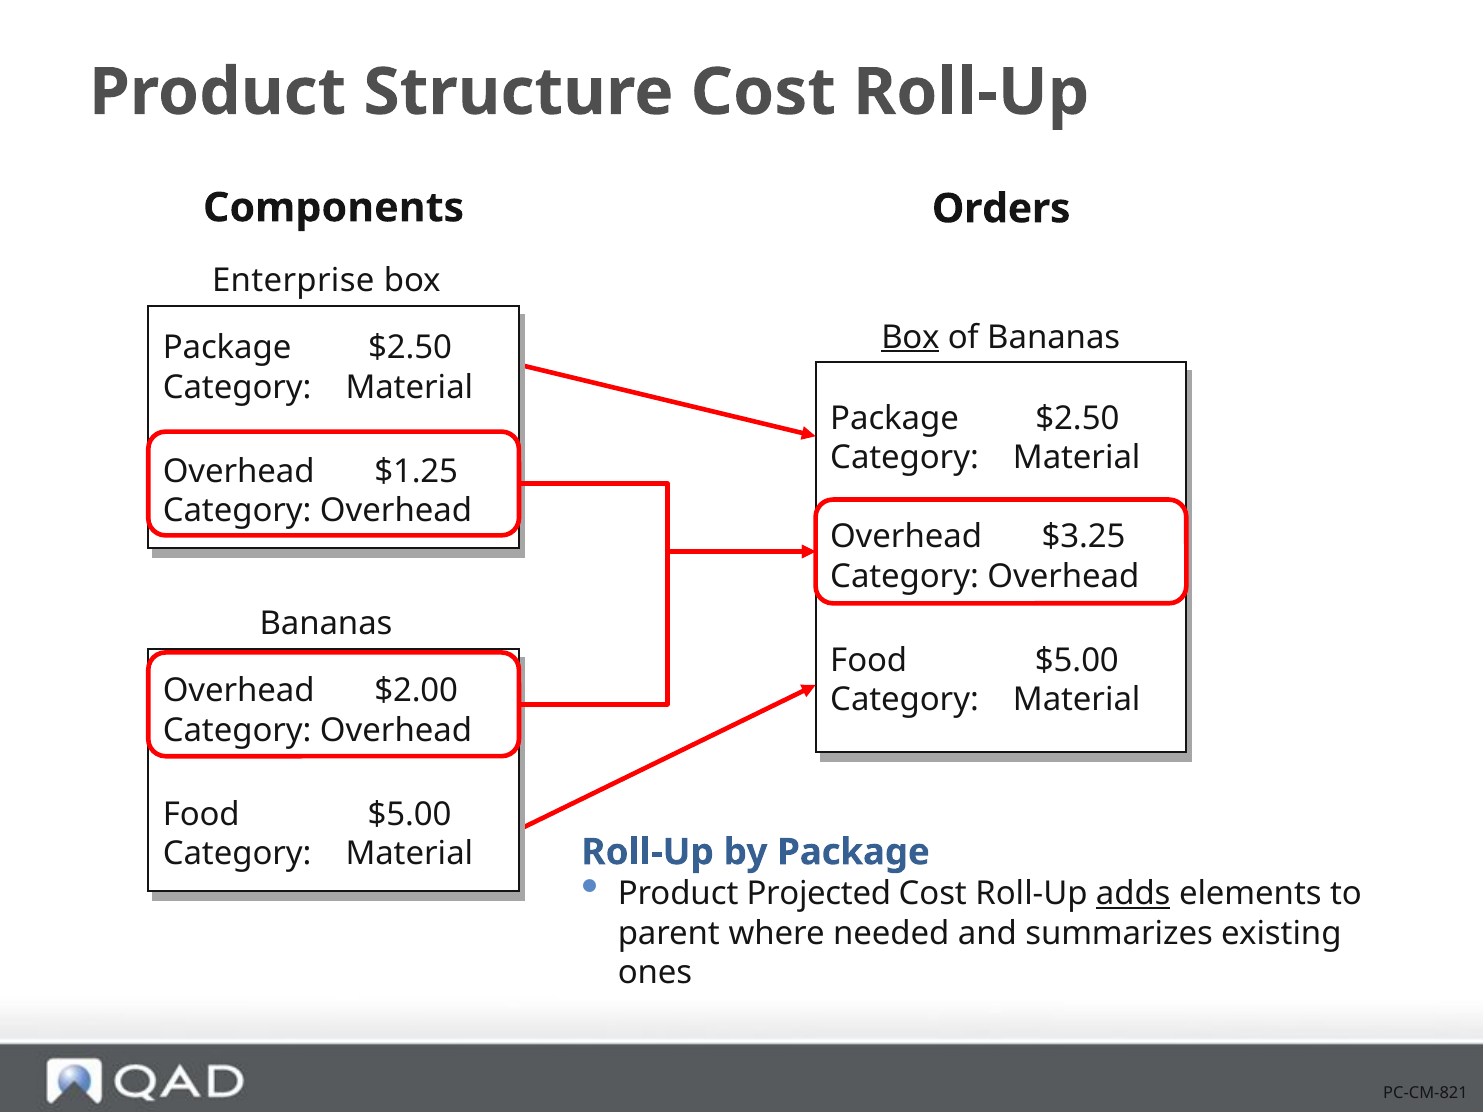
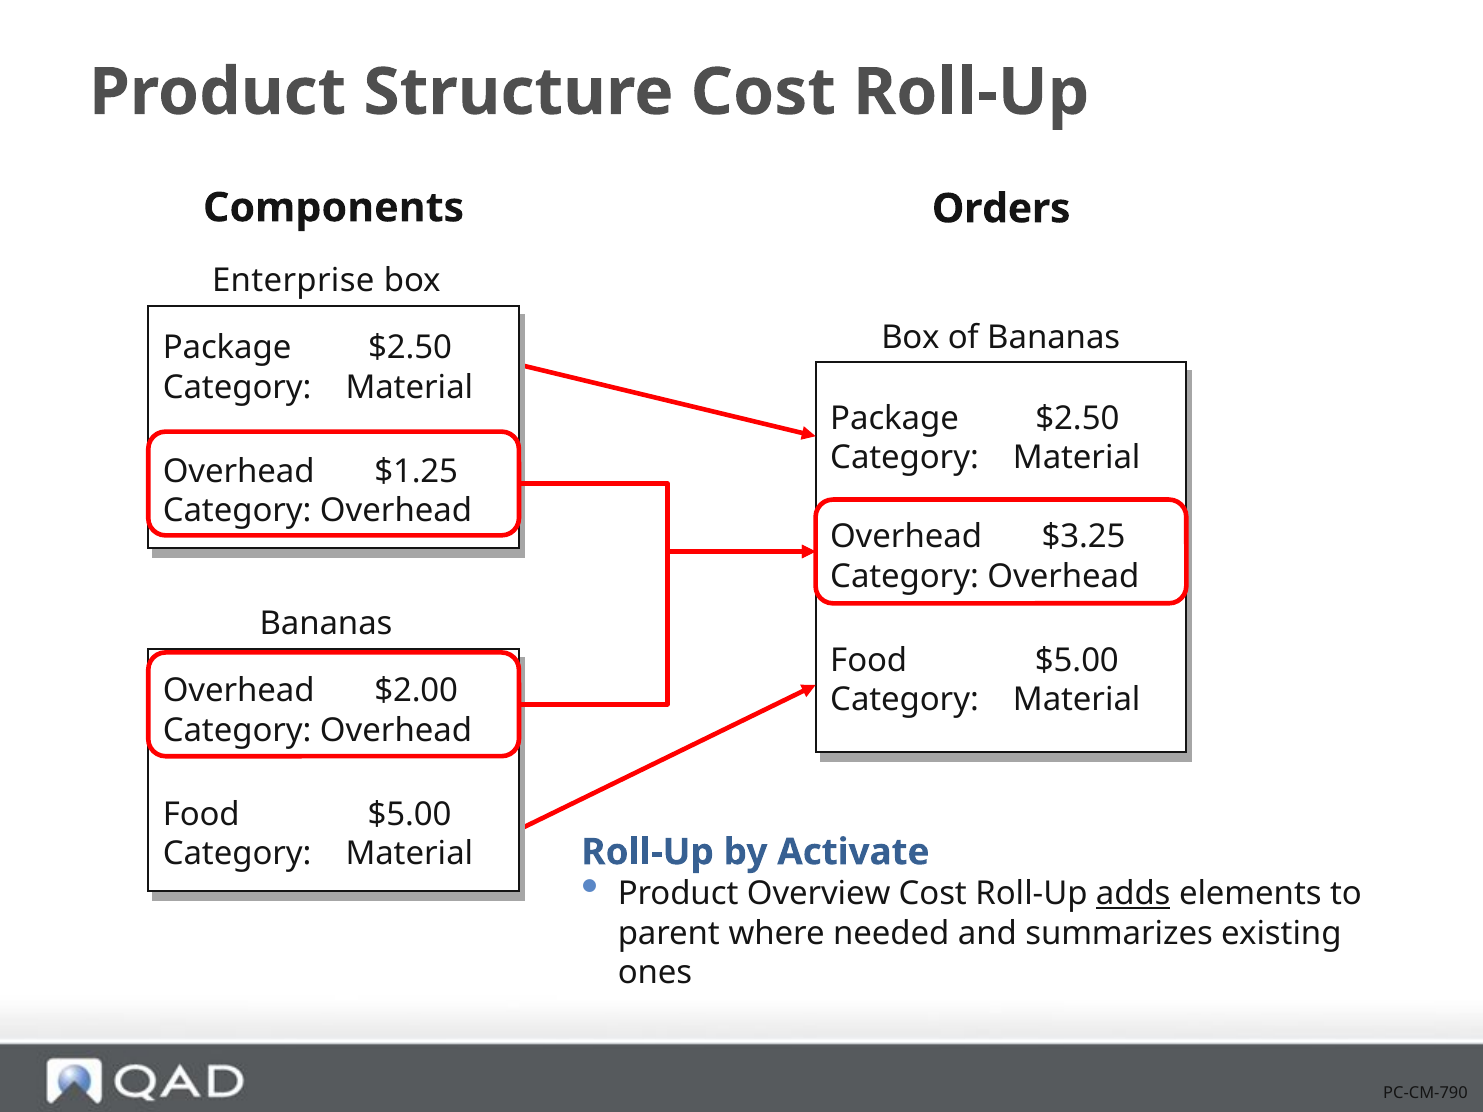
Box underline: present -> none (910, 337)
by Package: Package -> Activate (853, 852)
Projected: Projected -> Overview (819, 894)
PC-CM-821: PC-CM-821 -> PC-CM-790 (1426, 1093)
